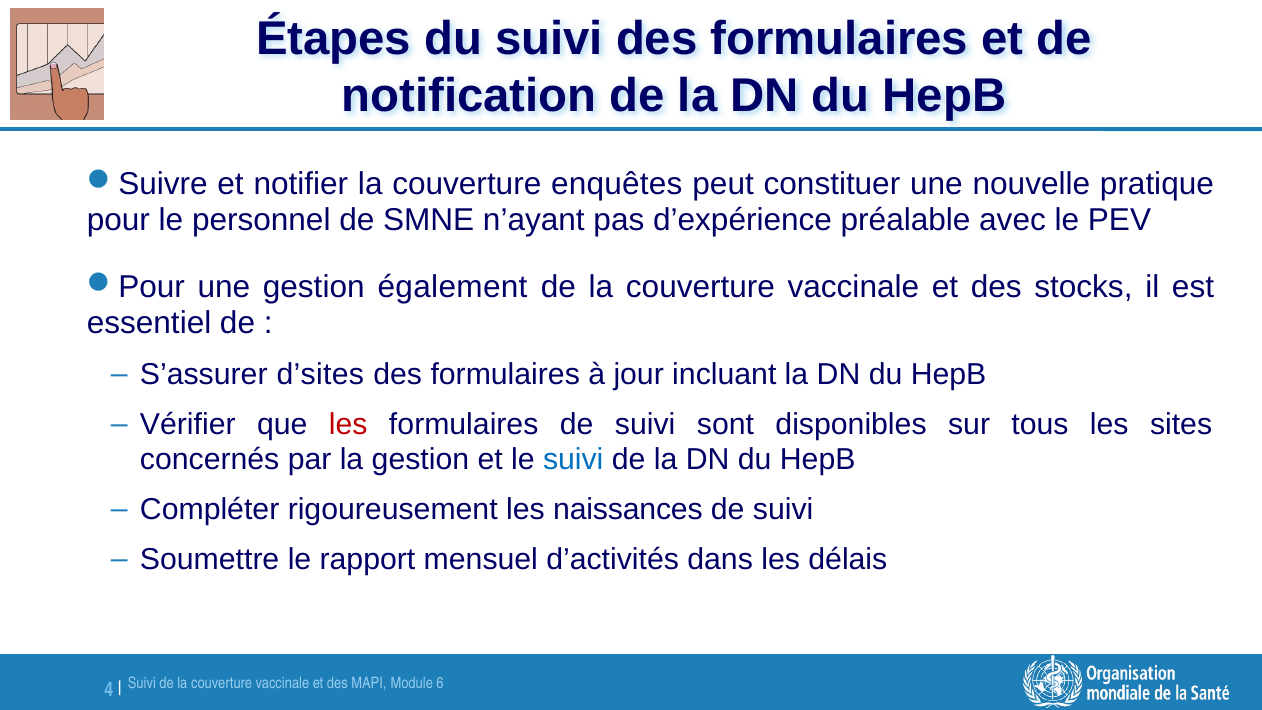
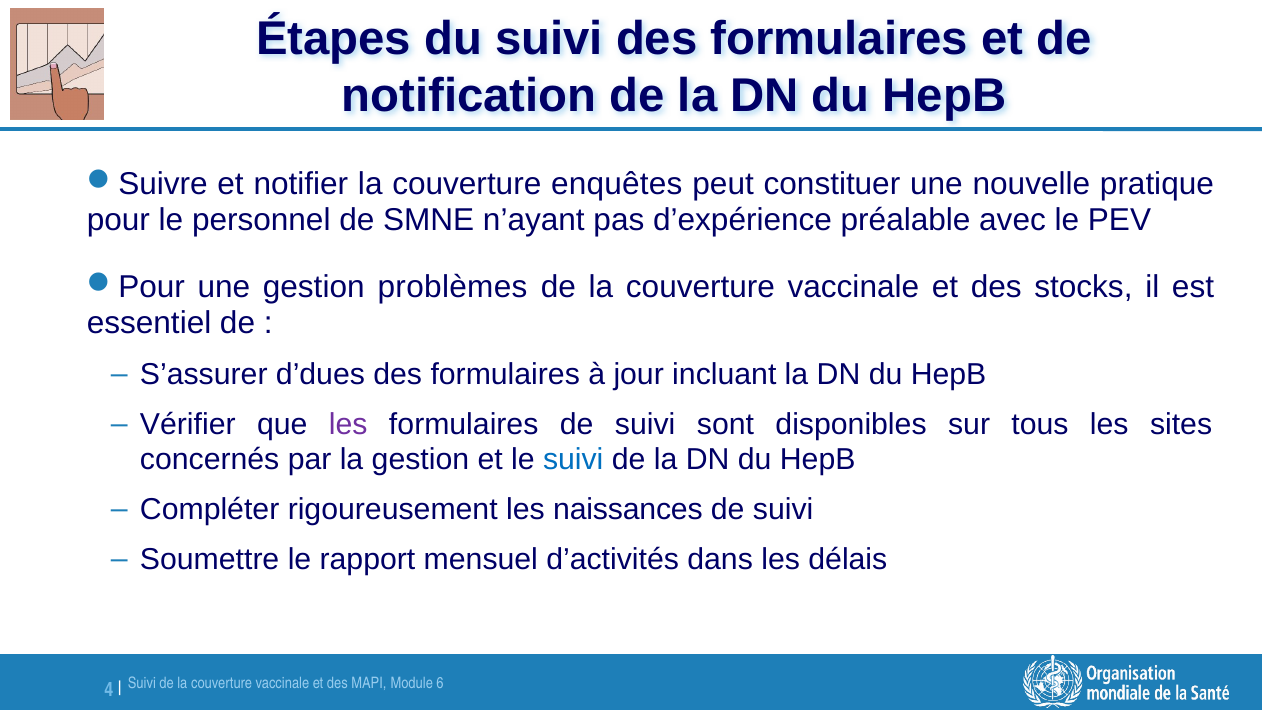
également: également -> problèmes (453, 287)
d’sites: d’sites -> d’dues (320, 374)
les colour: red -> purple (348, 425)
